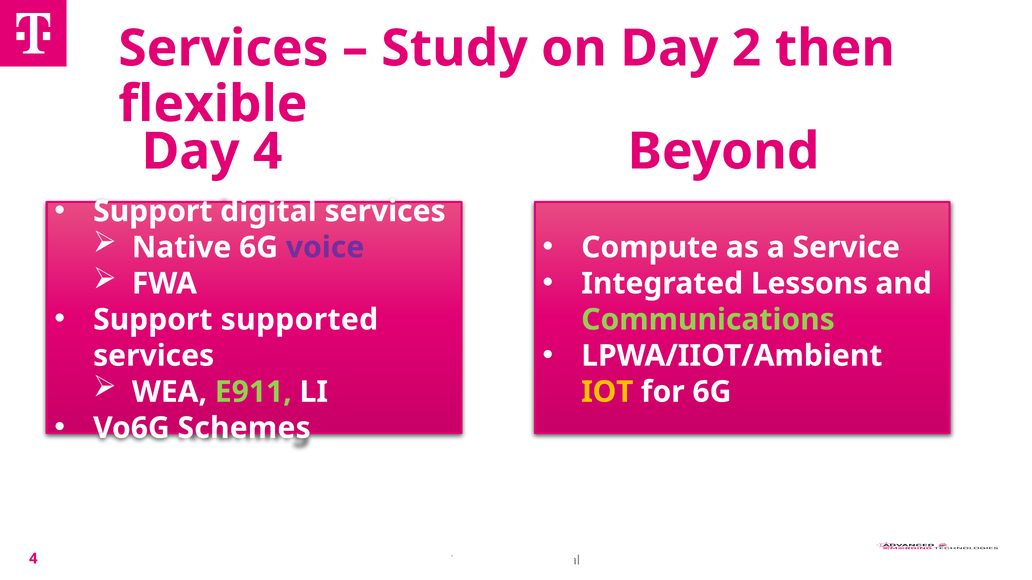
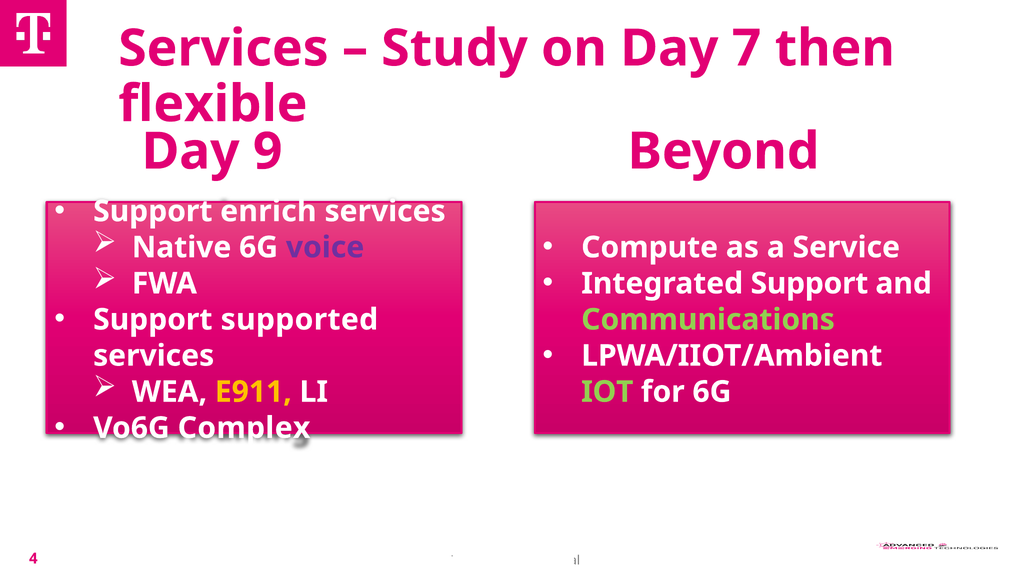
2: 2 -> 7 (747, 49)
Day 4: 4 -> 9 (268, 152)
digital: digital -> enrich (268, 211)
Integrated Lessons: Lessons -> Support (809, 284)
E911 colour: light green -> yellow (253, 392)
IOT colour: yellow -> light green (607, 392)
Schemes: Schemes -> Complex (244, 428)
